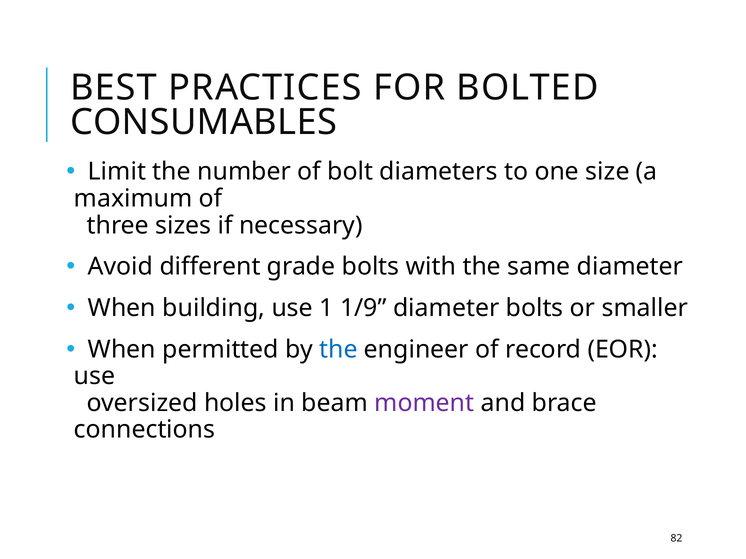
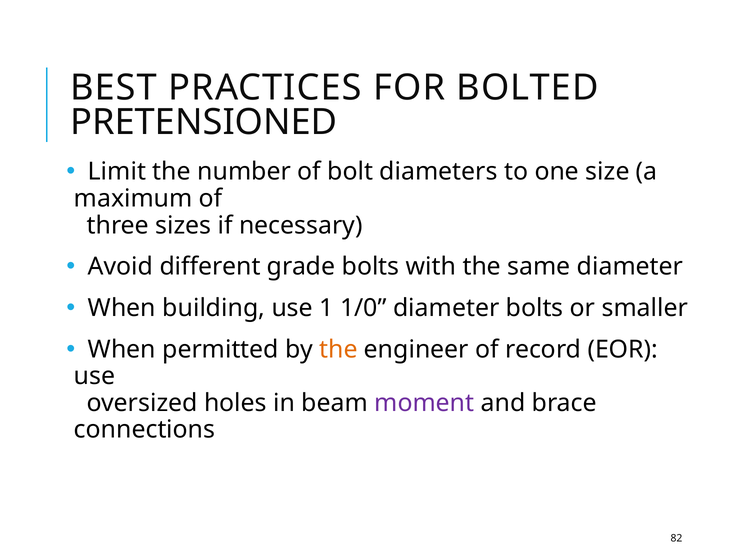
CONSUMABLES: CONSUMABLES -> PRETENSIONED (204, 123)
1/9: 1/9 -> 1/0 (363, 308)
the colour: blue -> orange (338, 350)
